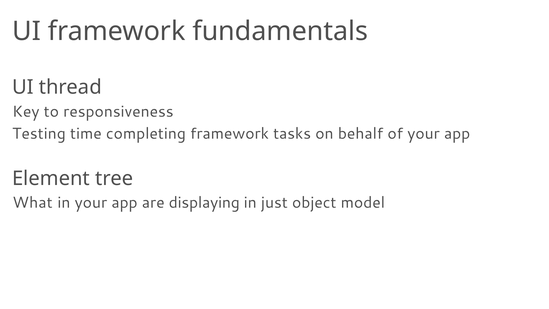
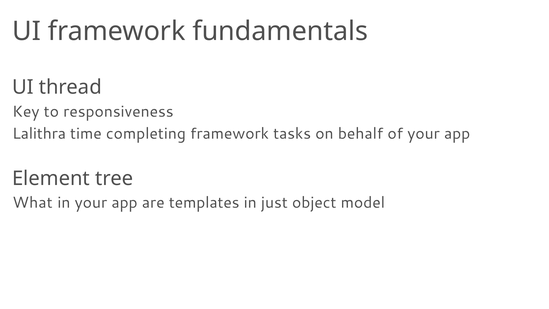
Testing: Testing -> Lalithra (39, 134)
displaying: displaying -> templates (204, 203)
